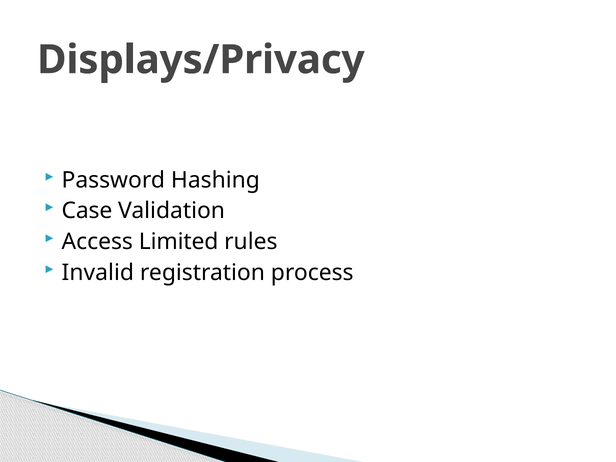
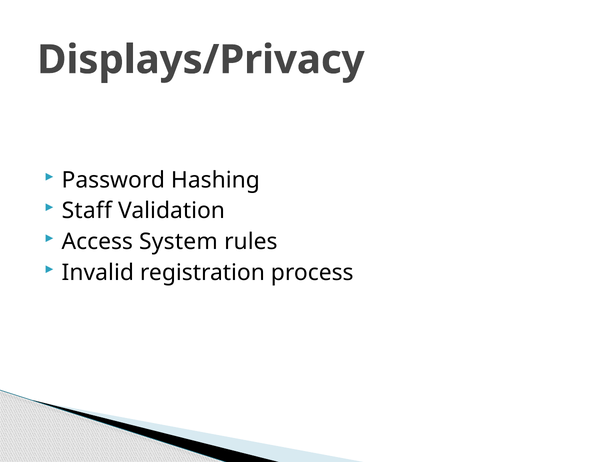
Case: Case -> Staff (87, 211)
Limited: Limited -> System (178, 242)
